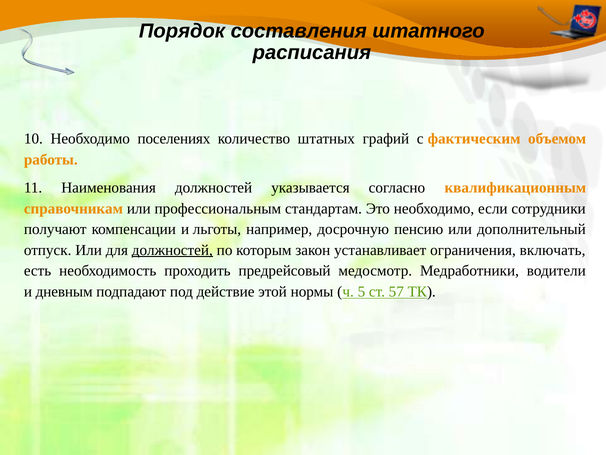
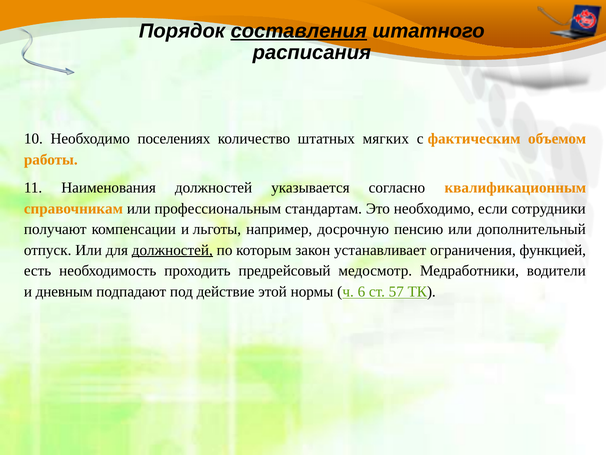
составления underline: none -> present (299, 31)
графий: графий -> мягких (386, 139)
включать: включать -> функцией (553, 250)
5: 5 -> 6 (361, 291)
